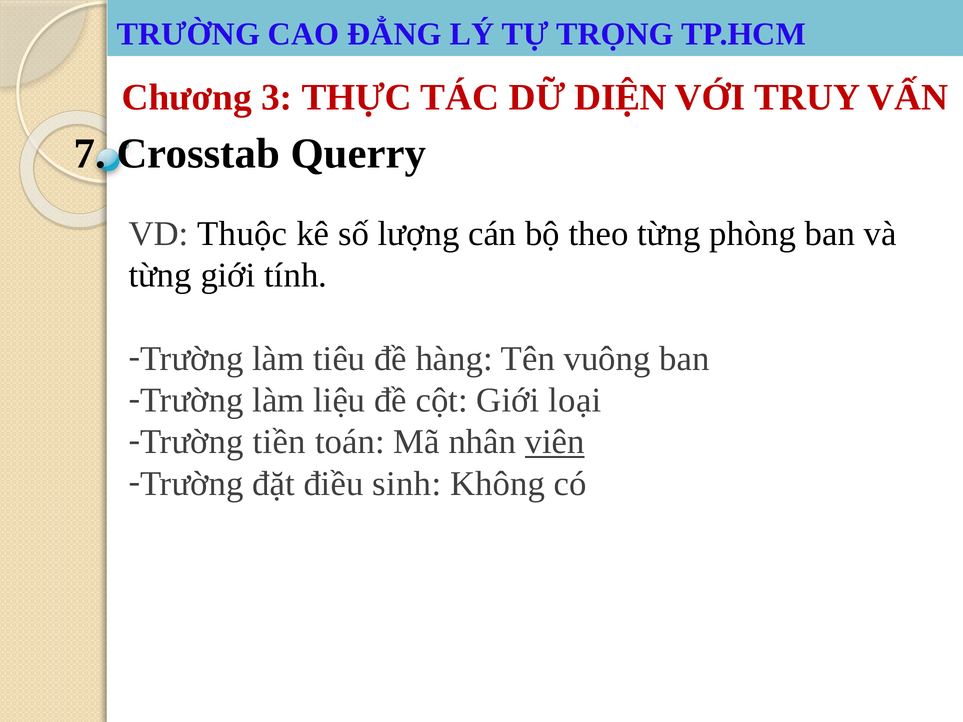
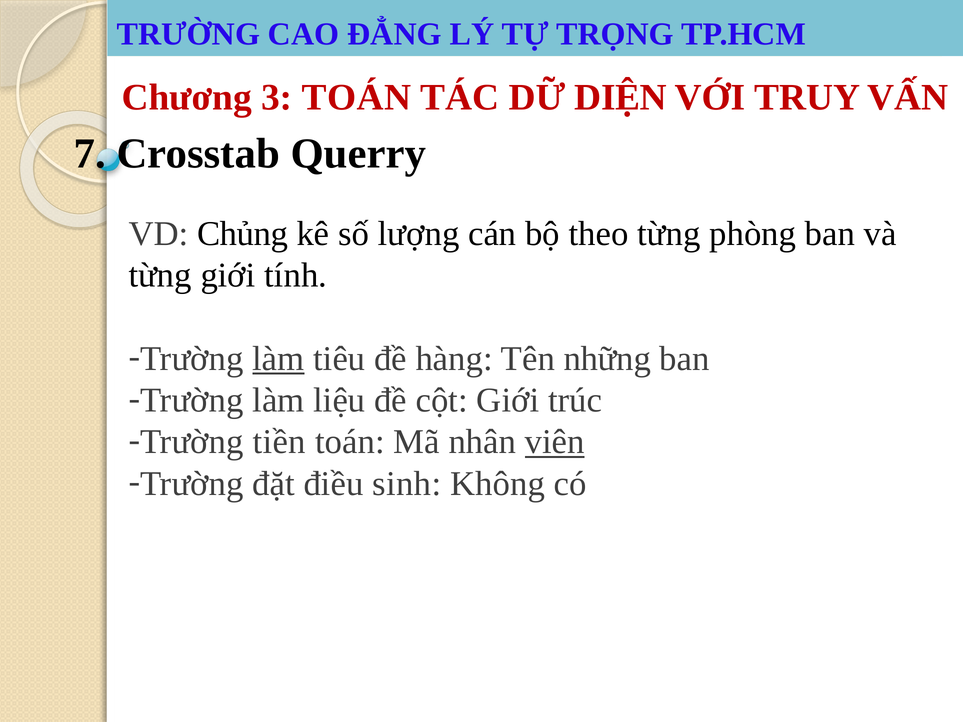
3 THỰC: THỰC -> TOÁN (356, 97)
Thuộc: Thuộc -> Chủng (243, 234)
làm underline: none -> present (278, 359)
vuông: vuông -> những (607, 359)
loại: loại -> trúc (575, 400)
